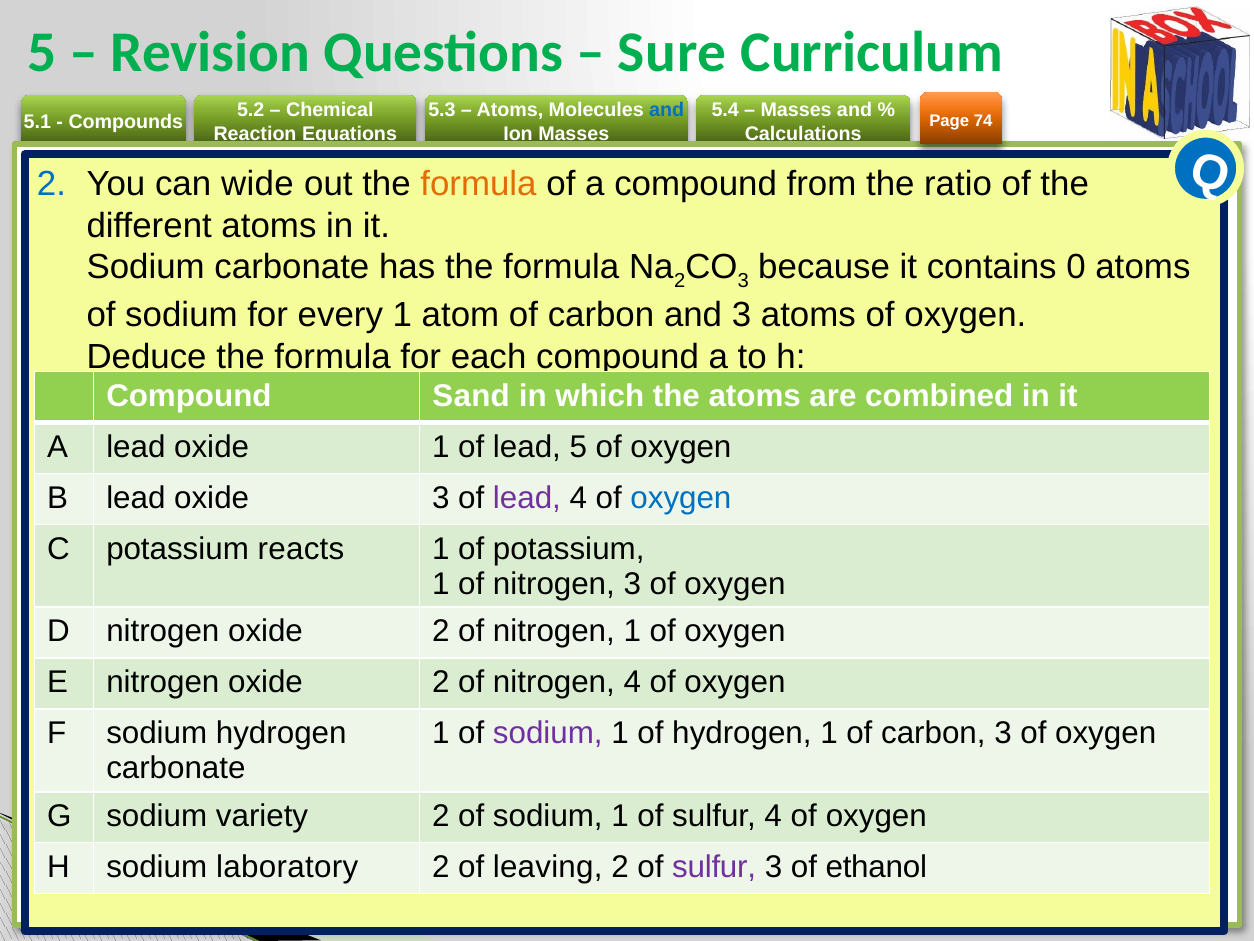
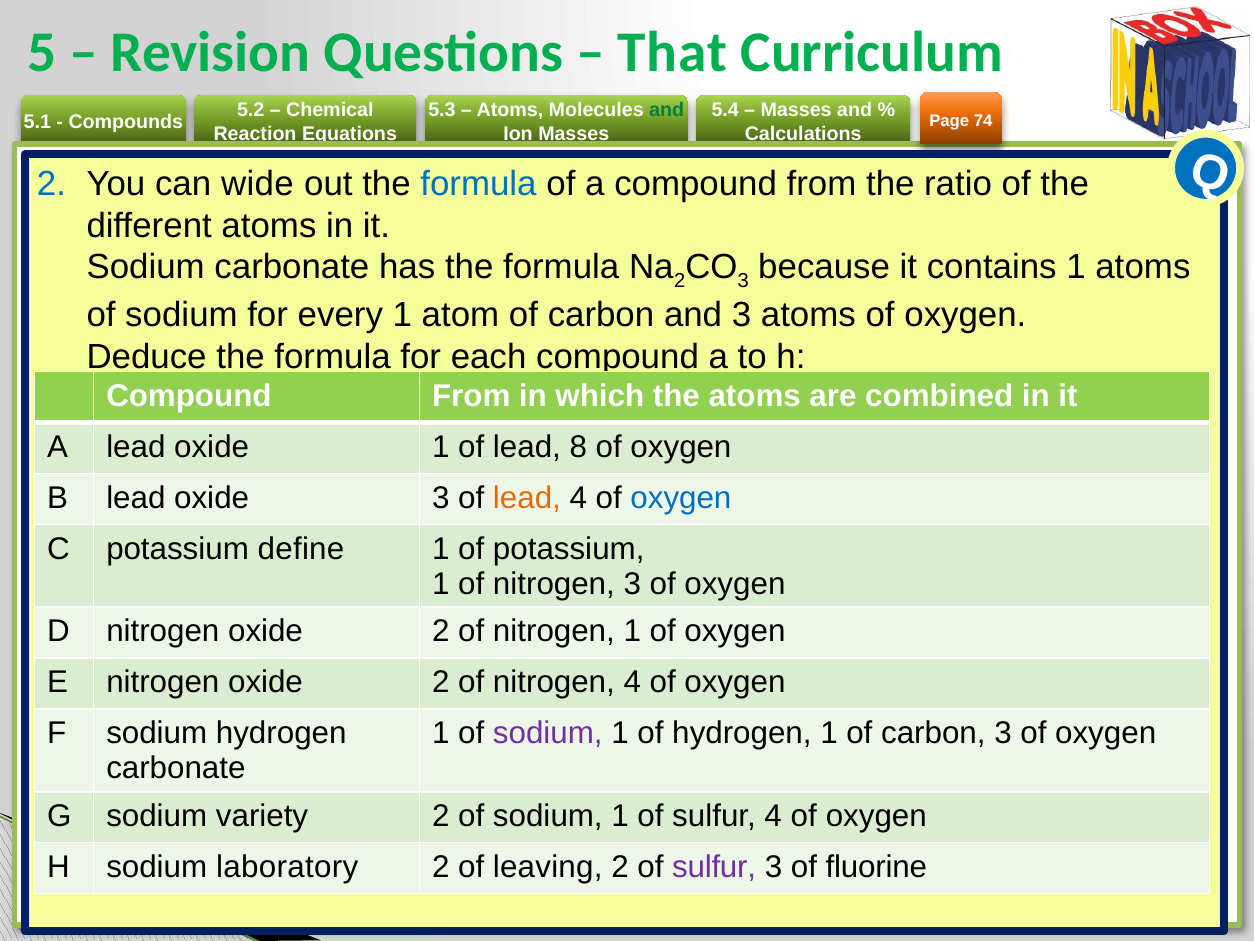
Sure: Sure -> That (672, 53)
and colour: blue -> green (667, 110)
formula colour: orange -> blue (478, 184)
contains 0: 0 -> 1 (1076, 267)
Sand: Sand -> From (471, 396)
lead 5: 5 -> 8 (578, 447)
lead colour: purple -> orange (527, 498)
reacts: reacts -> define (301, 548)
ethanol: ethanol -> fluorine (876, 867)
